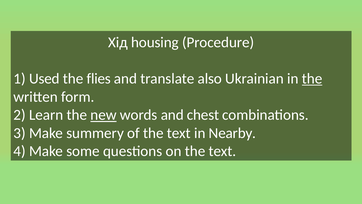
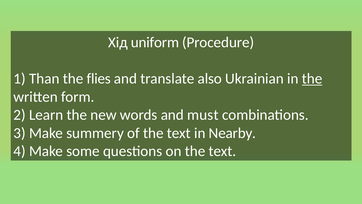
housing: housing -> uniform (155, 42)
Used: Used -> Than (44, 79)
new underline: present -> none (104, 115)
chest: chest -> must (203, 115)
